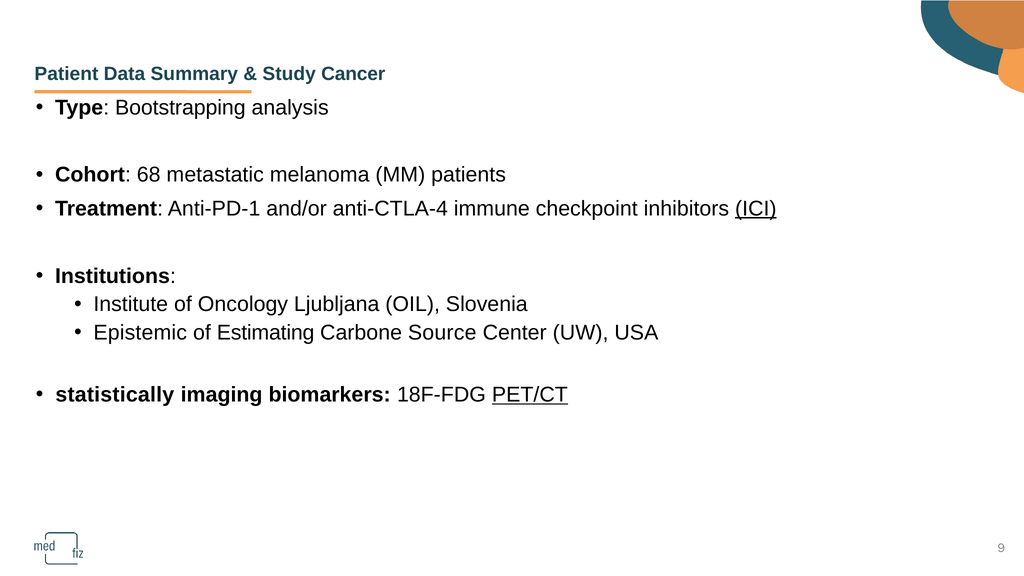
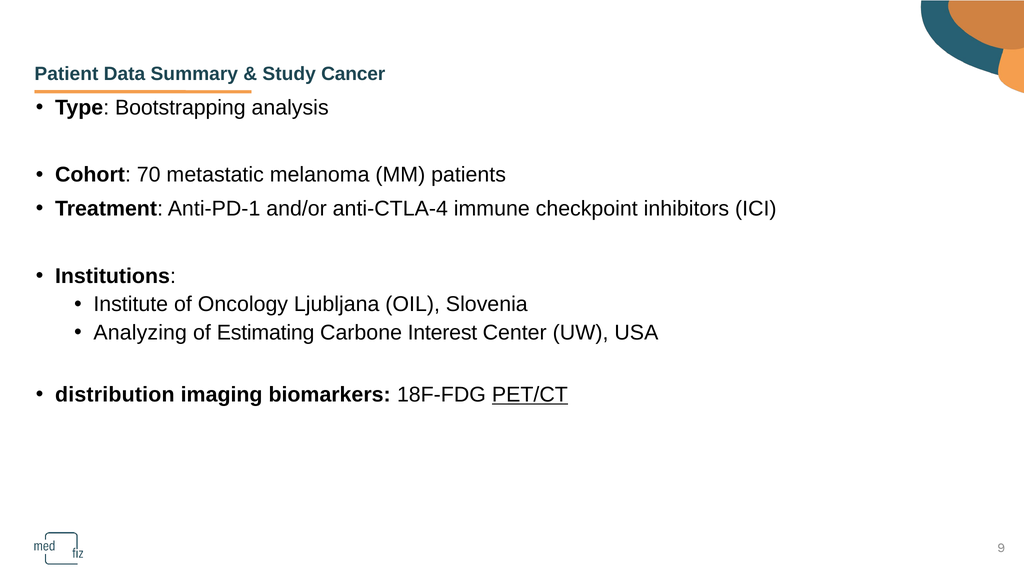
68: 68 -> 70 (149, 175)
ICI underline: present -> none (756, 209)
Epistemic: Epistemic -> Analyzing (140, 333)
Source: Source -> Interest (442, 333)
statistically: statistically -> distribution (115, 395)
